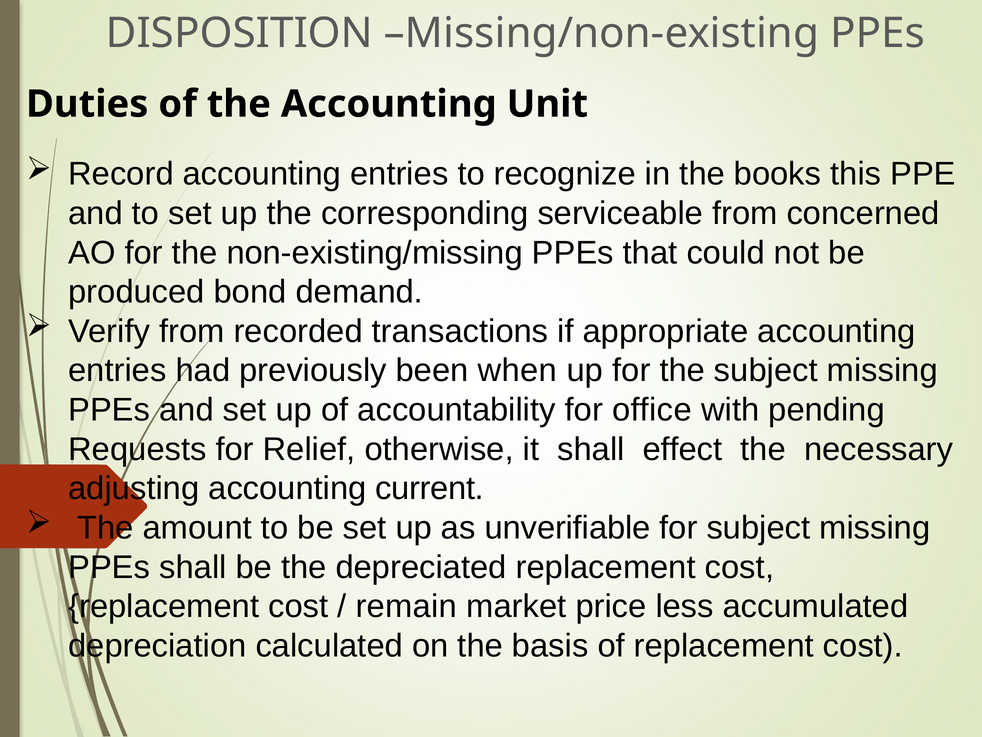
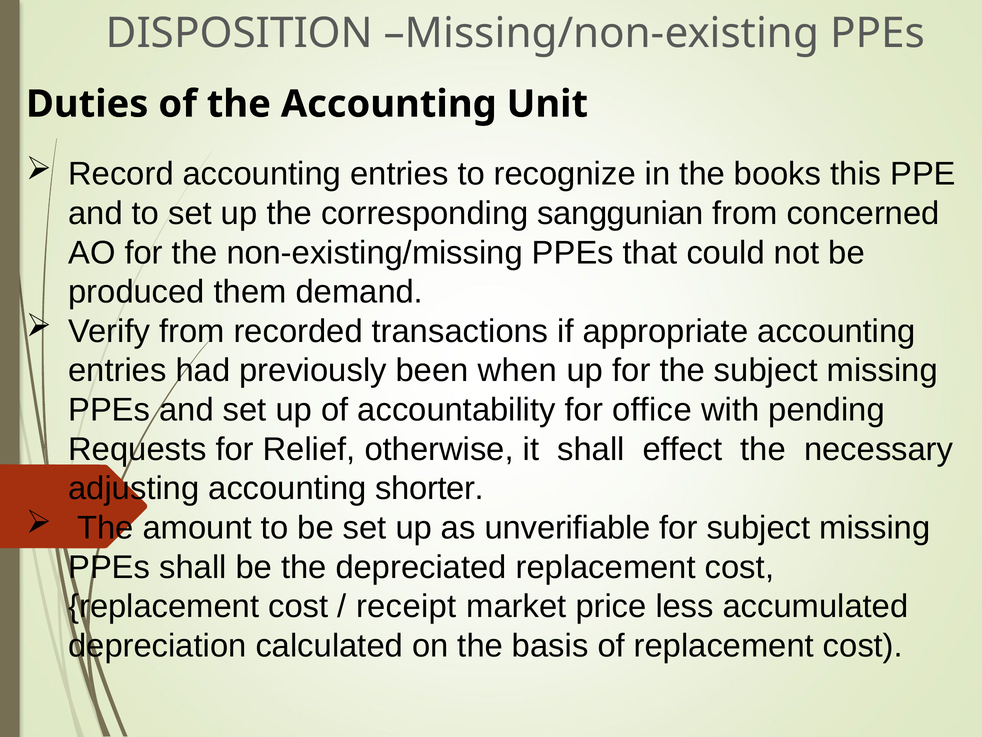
serviceable: serviceable -> sanggunian (620, 213)
bond: bond -> them (250, 292)
current: current -> shorter (430, 488)
remain: remain -> receipt (406, 606)
